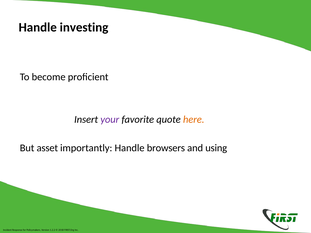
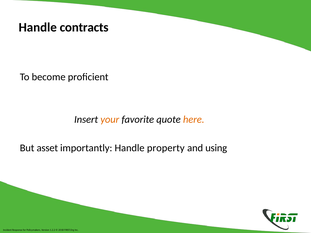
investing: investing -> contracts (84, 27)
your colour: purple -> orange (110, 120)
browsers: browsers -> property (166, 148)
